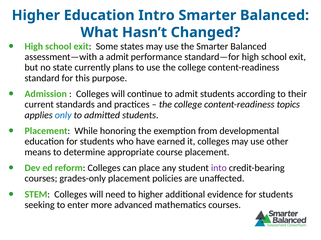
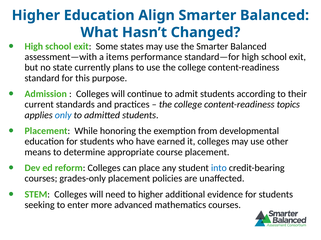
Intro: Intro -> Align (157, 15)
a admit: admit -> items (117, 57)
into colour: purple -> blue (219, 168)
